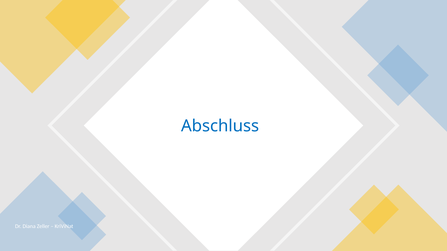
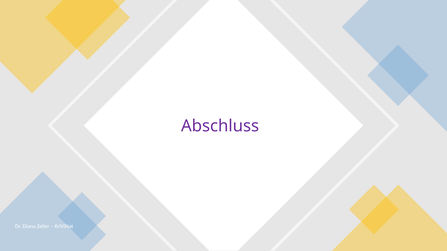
Abschluss colour: blue -> purple (220, 126)
